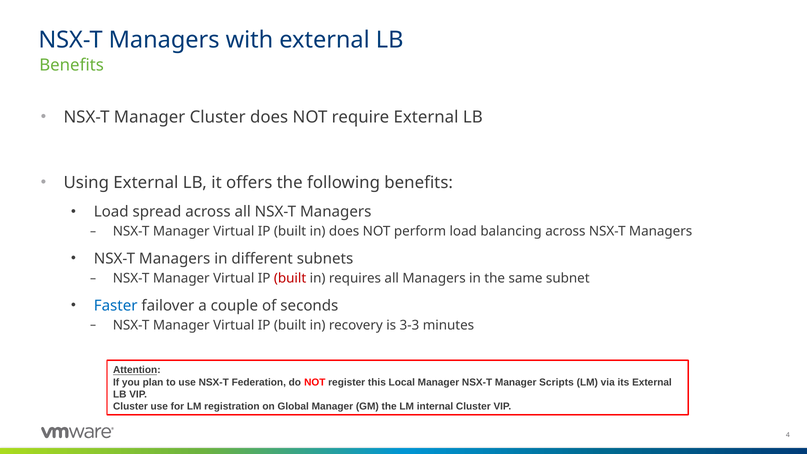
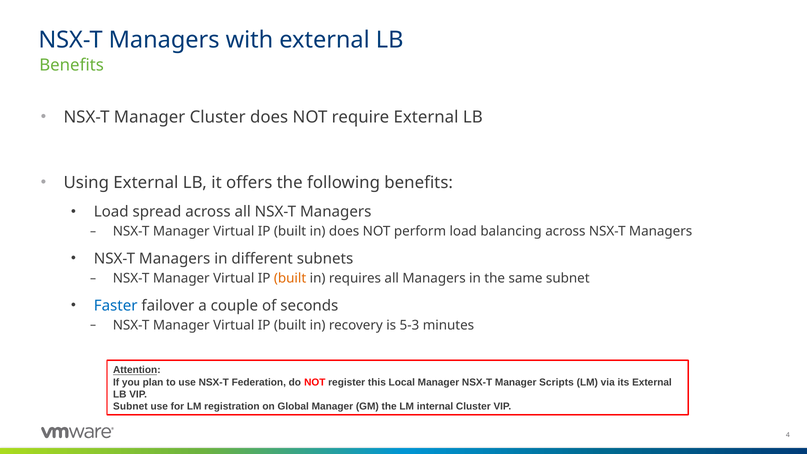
built colour: red -> orange (290, 278)
3-3: 3-3 -> 5-3 (409, 325)
Cluster: Cluster -> Subnet (130, 406)
